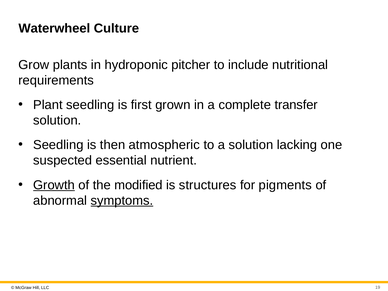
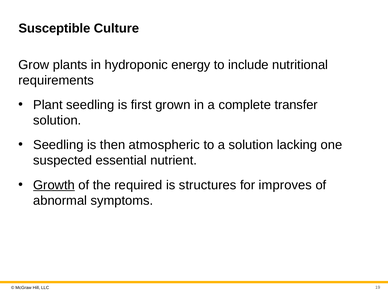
Waterwheel: Waterwheel -> Susceptible (54, 28)
pitcher: pitcher -> energy (191, 65)
modified: modified -> required (138, 185)
pigments: pigments -> improves (285, 185)
symptoms underline: present -> none (122, 201)
